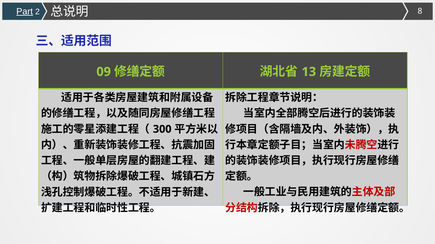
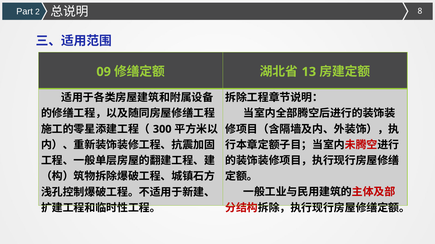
Part underline: present -> none (25, 11)
